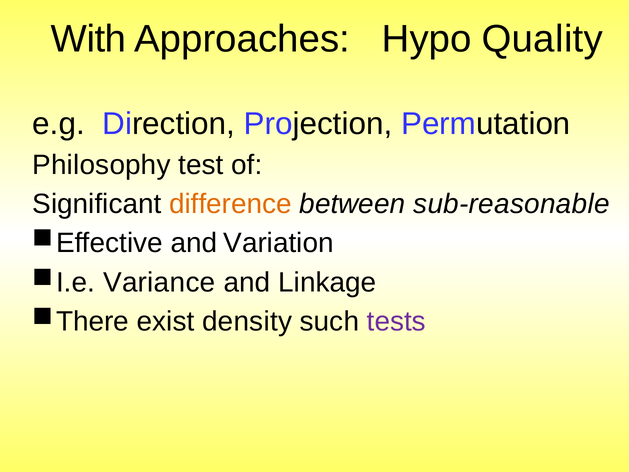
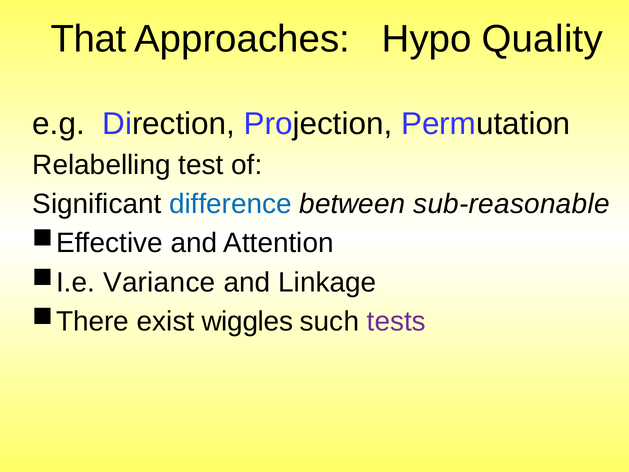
With: With -> That (89, 39)
Philosophy: Philosophy -> Relabelling (102, 165)
difference colour: orange -> blue (230, 204)
Variation: Variation -> Attention (279, 243)
density: density -> wiggles (247, 321)
